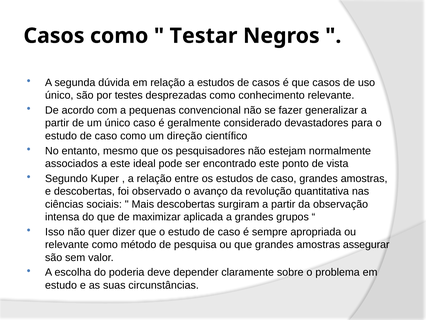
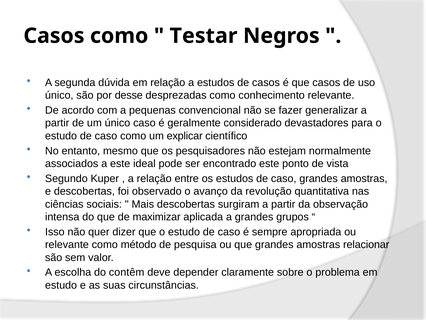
testes: testes -> desse (129, 95)
direção: direção -> explicar (185, 136)
assegurar: assegurar -> relacionar (366, 244)
poderia: poderia -> contêm (127, 272)
